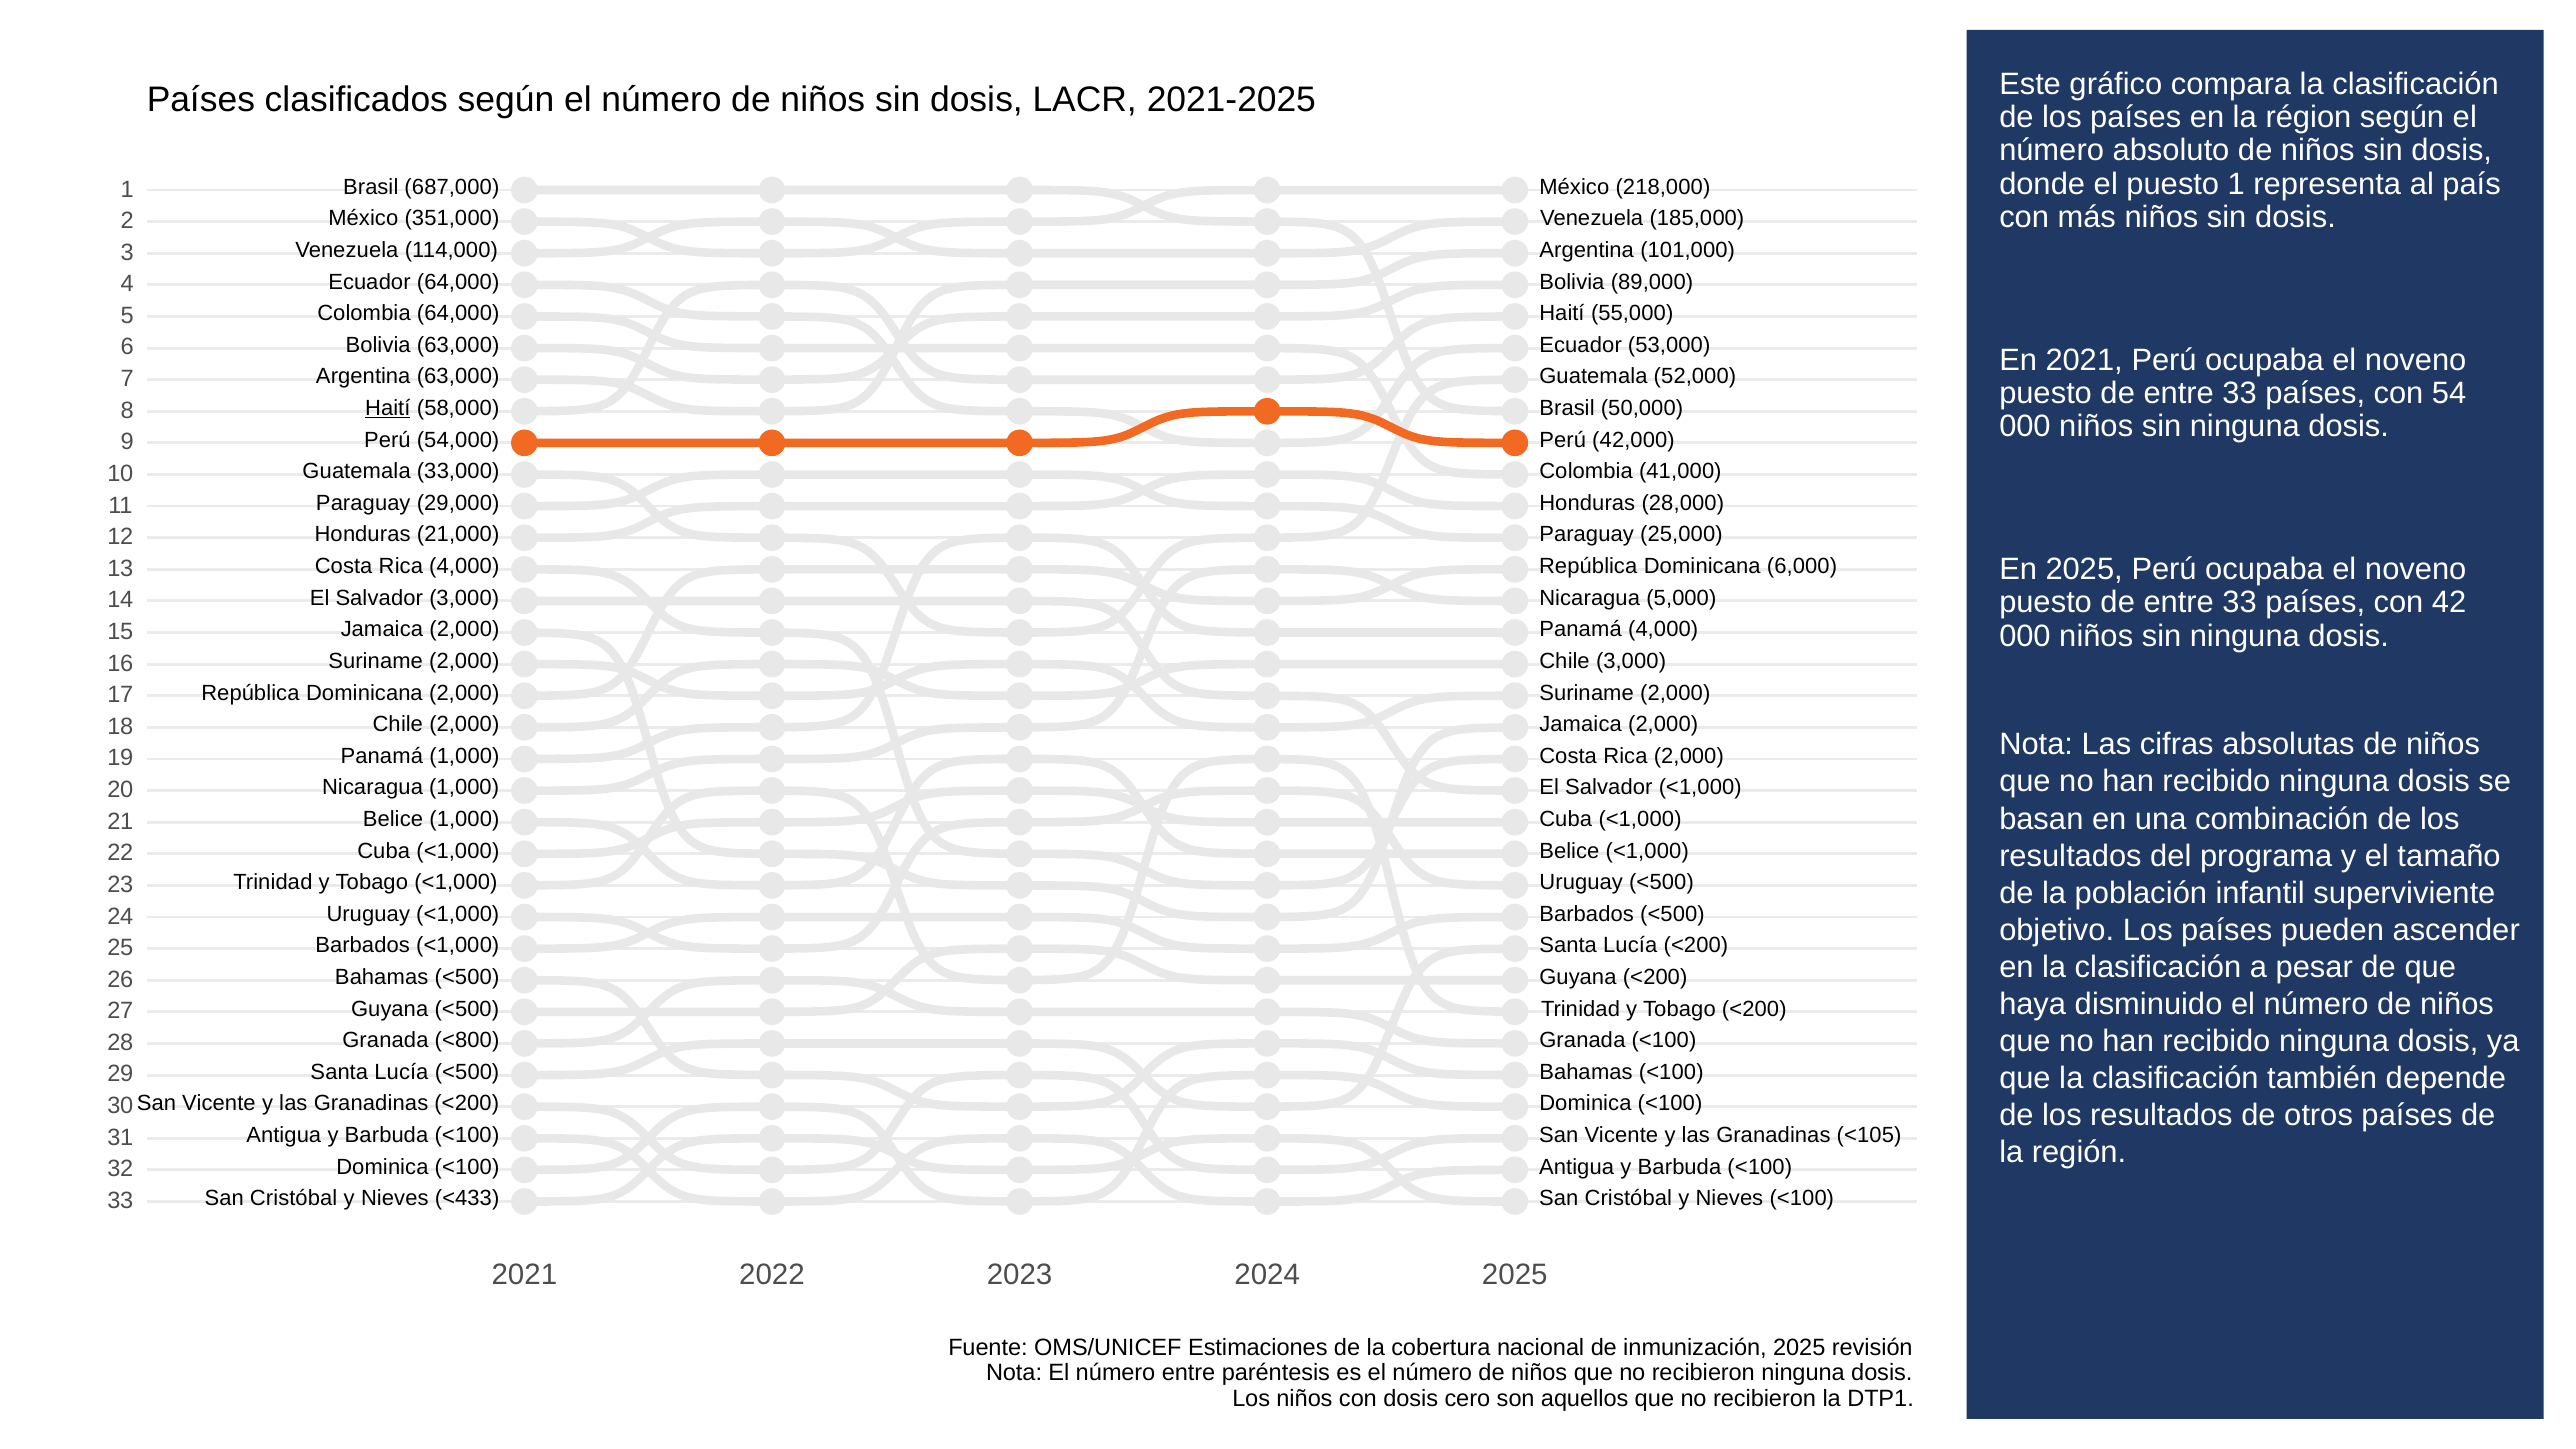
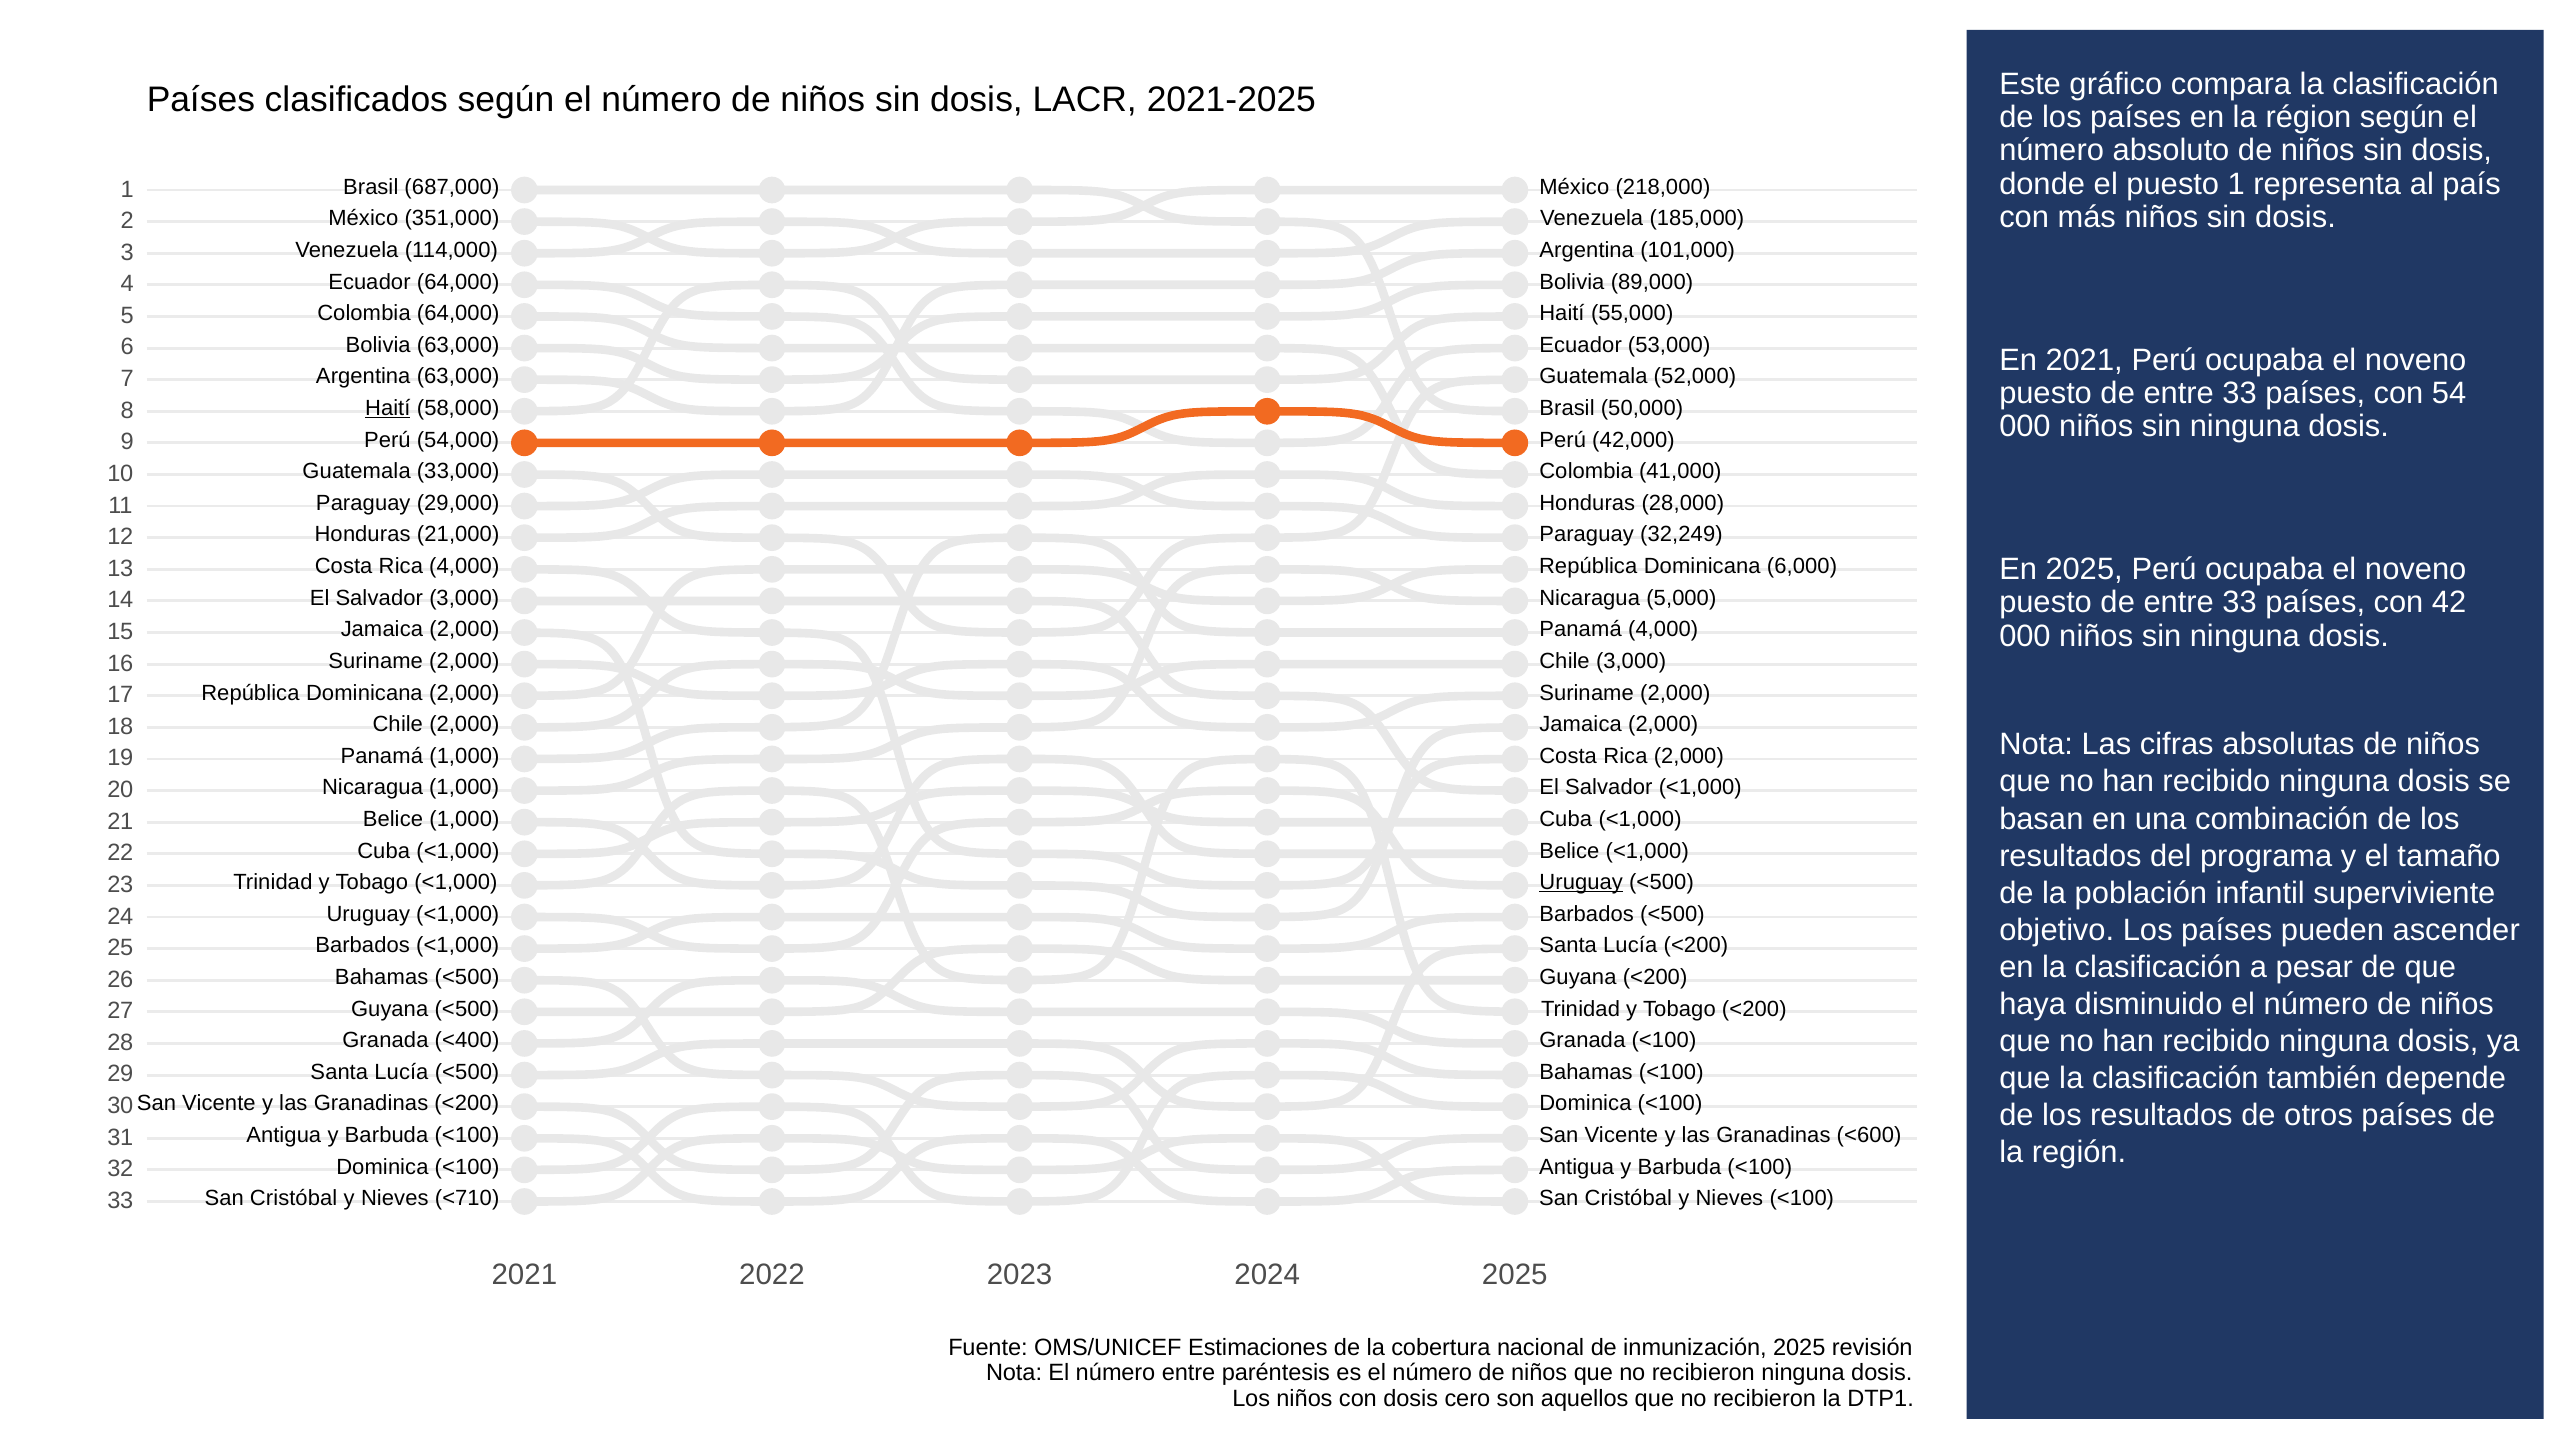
25,000: 25,000 -> 32,249 (1681, 535)
Uruguay underline: none -> present (1581, 882)
<800: <800 -> <400 (467, 1040)
<105: <105 -> <600 (1869, 1135)
<433: <433 -> <710 (467, 1198)
